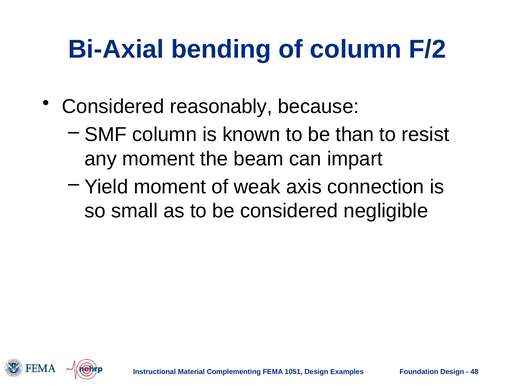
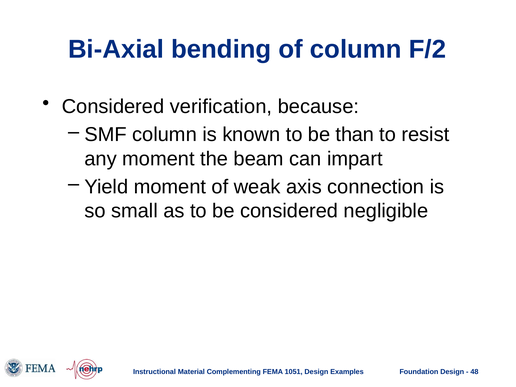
reasonably: reasonably -> verification (221, 107)
